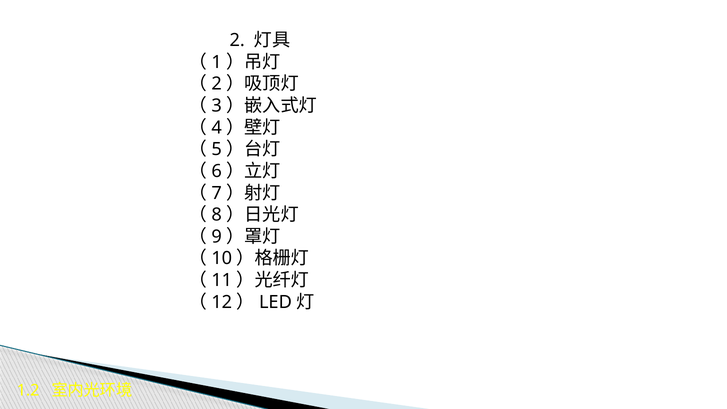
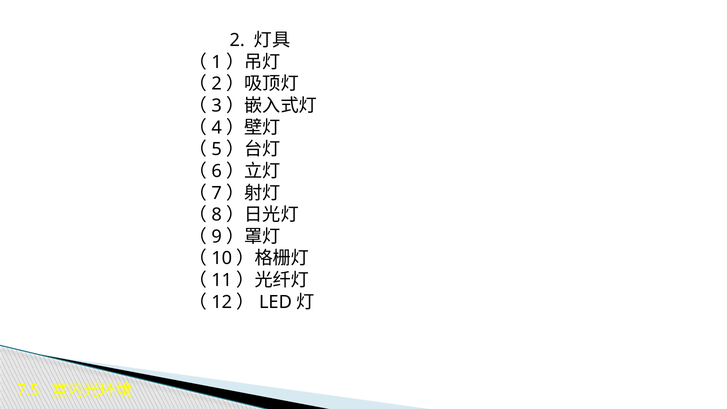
1.2: 1.2 -> 7.5 (28, 391)
